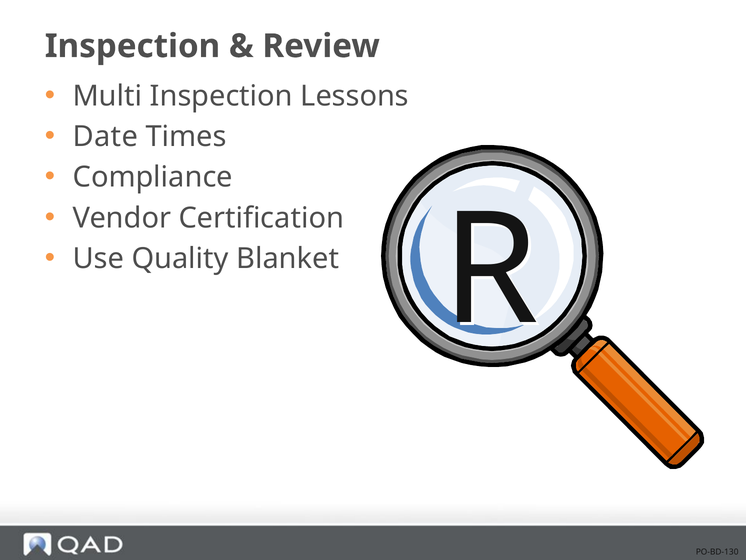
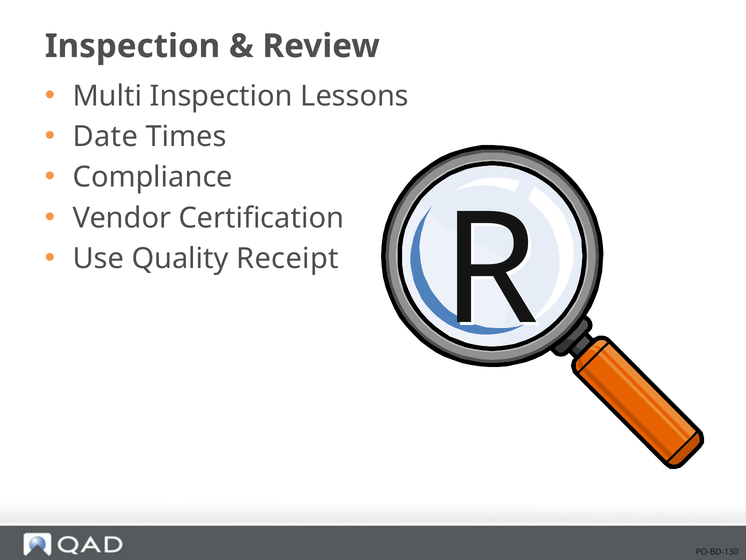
Blanket: Blanket -> Receipt (288, 259)
